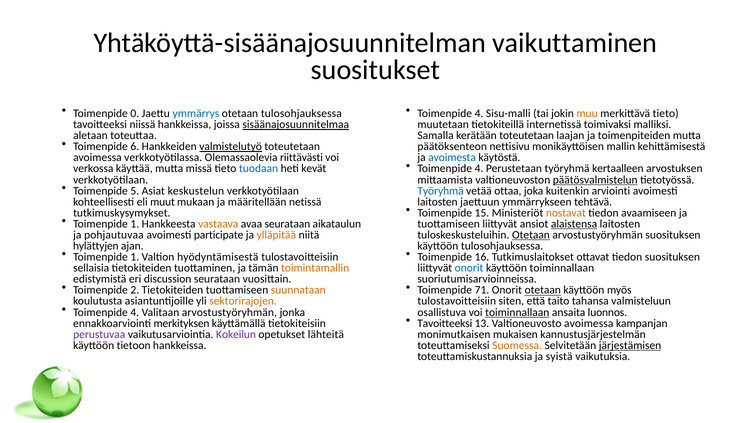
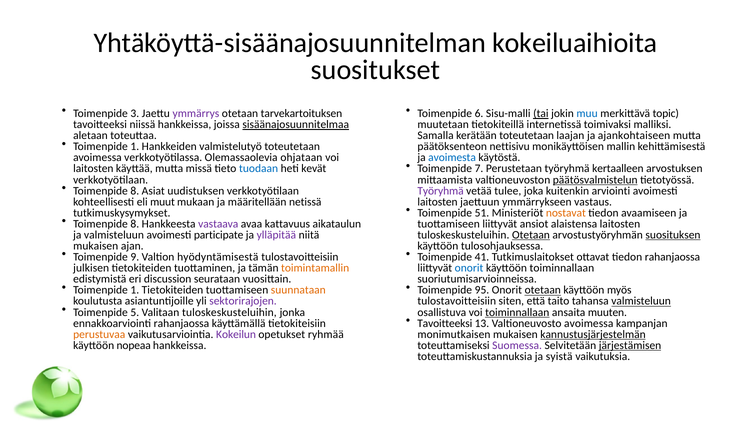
vaikuttaminen: vaikuttaminen -> kokeiluaihioita (575, 43)
0: 0 -> 3 (135, 113)
ymmärrys colour: blue -> purple (196, 113)
otetaan tulosohjauksessa: tulosohjauksessa -> tarvekartoituksen (301, 113)
4: 4 -> 6 (479, 113)
tai underline: none -> present (541, 113)
muu colour: orange -> blue (587, 113)
merkittävä tieto: tieto -> topic (666, 113)
toimenpiteiden: toimenpiteiden -> ajankohtaiseen (634, 135)
6: 6 -> 1 (135, 146)
valmistelutyö underline: present -> none (231, 146)
riittävästi: riittävästi -> ohjataan (301, 157)
4: 4 -> 7 (479, 168)
verkossa: verkossa -> laitosten (93, 168)
5: 5 -> 8 (135, 191)
keskustelun: keskustelun -> uudistuksen (196, 191)
Työryhmä colour: blue -> purple (441, 191)
ottaa: ottaa -> tulee (508, 191)
tehtävä: tehtävä -> vastaus (593, 202)
15: 15 -> 51 (482, 213)
1: 1 -> 8 (135, 224)
vastaava colour: orange -> purple (218, 224)
avaa seurataan: seurataan -> kattavuus (287, 224)
alaistensa underline: present -> none (574, 224)
ja pohjautuvaa: pohjautuvaa -> valmisteluun (114, 235)
ylläpitää colour: orange -> purple (276, 235)
suosituksen underline: none -> present (673, 235)
hylättyjen: hylättyjen -> mukaisen (96, 246)
1: 1 -> 9 (135, 257)
16: 16 -> 41 (482, 257)
tiedon suosituksen: suosituksen -> rahanjaossa (672, 257)
sellaisia: sellaisia -> julkisen (91, 268)
2: 2 -> 1 (135, 290)
71: 71 -> 95 (482, 290)
sektorirajojen colour: orange -> purple (243, 301)
valmisteluun underline: none -> present (641, 301)
4: 4 -> 5 (135, 312)
Valitaan arvostustyöryhmän: arvostustyöryhmän -> tuloskeskusteluihin (229, 312)
luonnos: luonnos -> muuten (607, 312)
ennakkoarviointi merkityksen: merkityksen -> rahanjaossa (181, 323)
perustuvaa colour: purple -> orange (99, 334)
lähteitä: lähteitä -> ryhmää (326, 334)
kannustusjärjestelmän underline: none -> present (593, 334)
tietoon: tietoon -> nopeaa (134, 345)
Suomessa colour: orange -> purple (517, 345)
